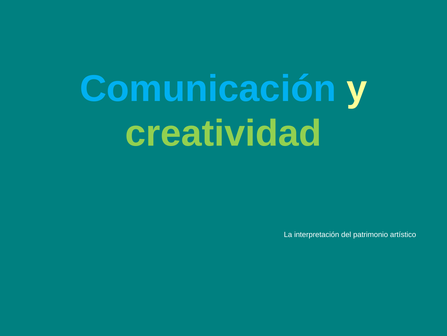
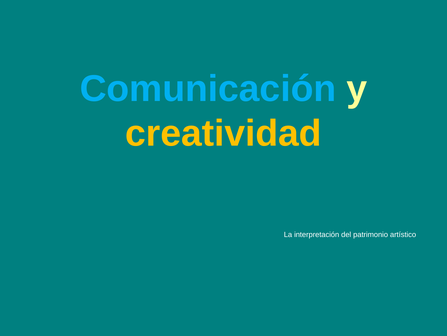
creatividad colour: light green -> yellow (223, 133)
